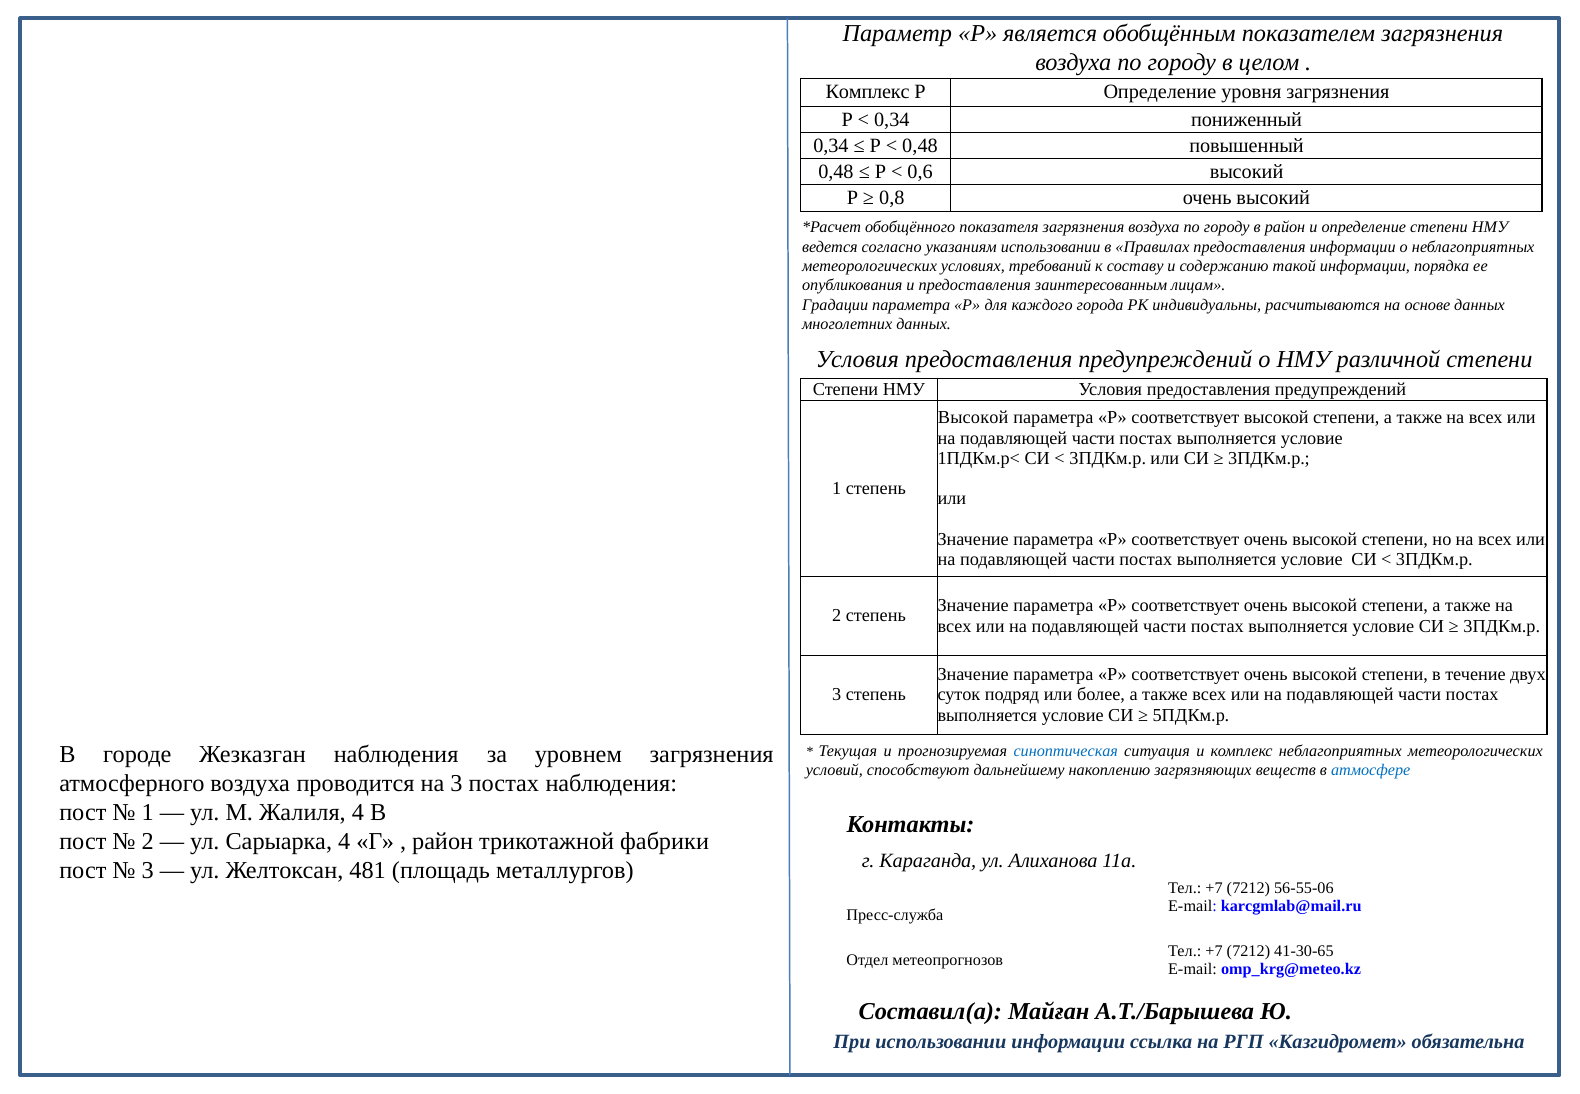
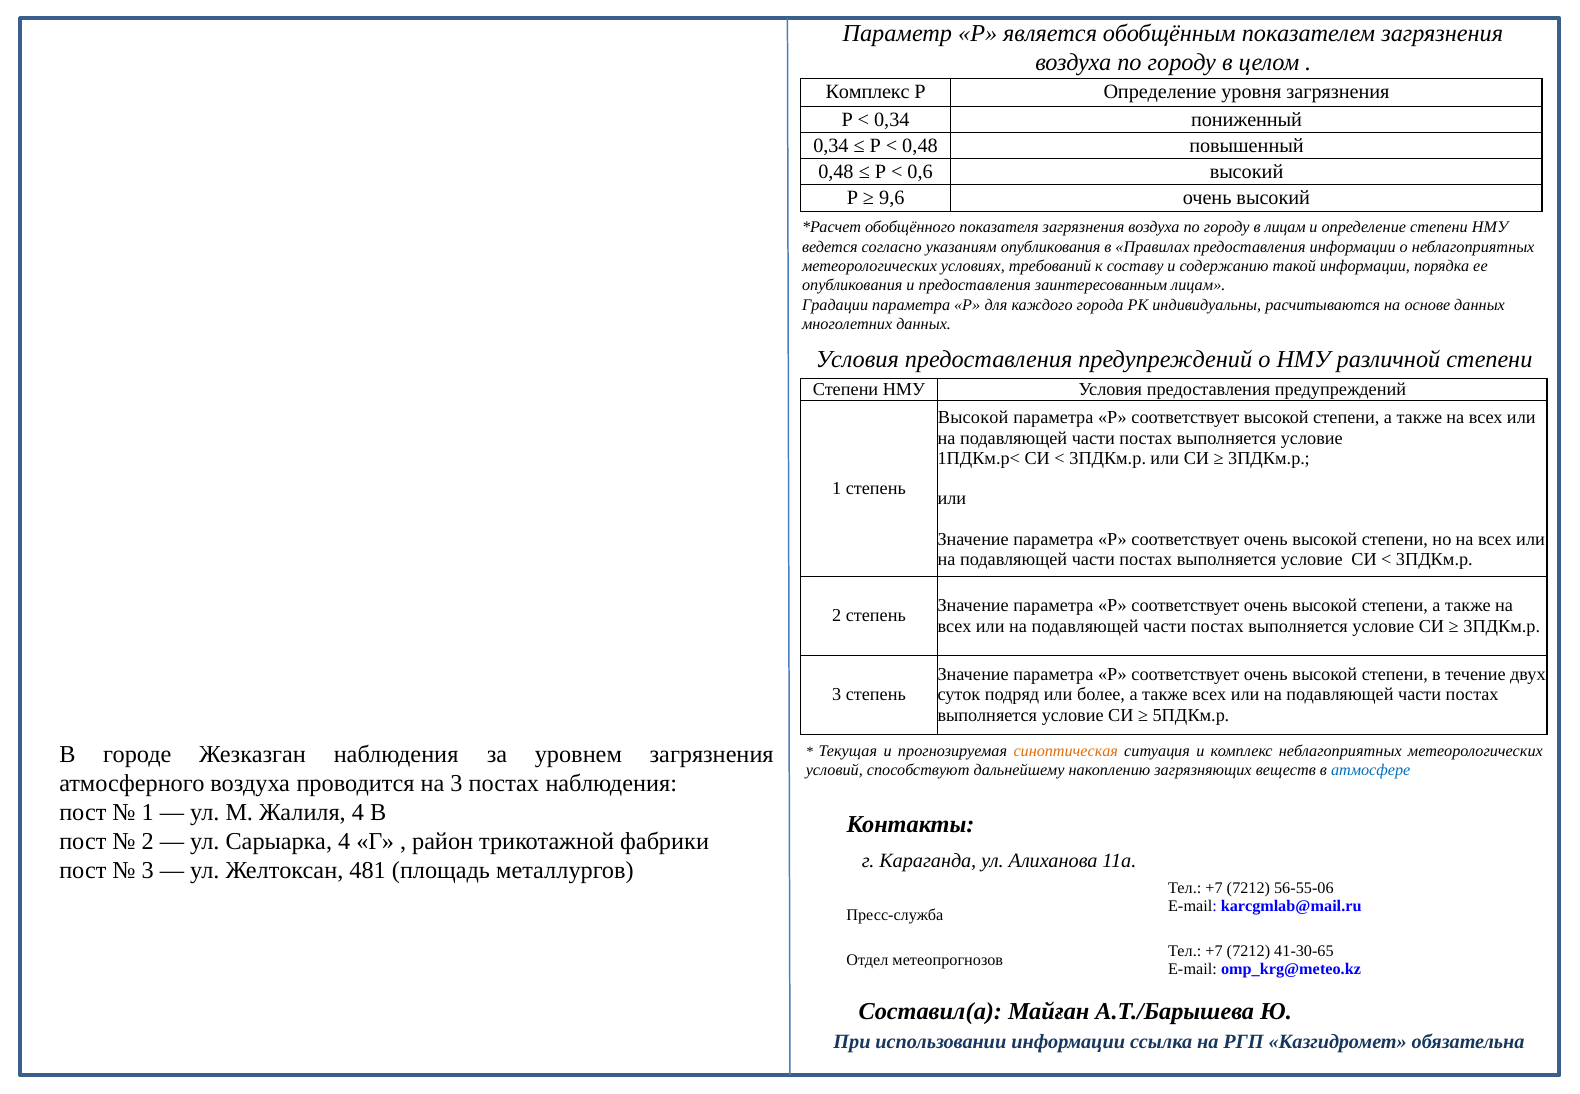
0,8: 0,8 -> 9,6 (892, 198)
в район: район -> лицам (1285, 227)
указаниям использовании: использовании -> опубликования (1051, 247)
синоптическая colour: blue -> orange (1066, 751)
